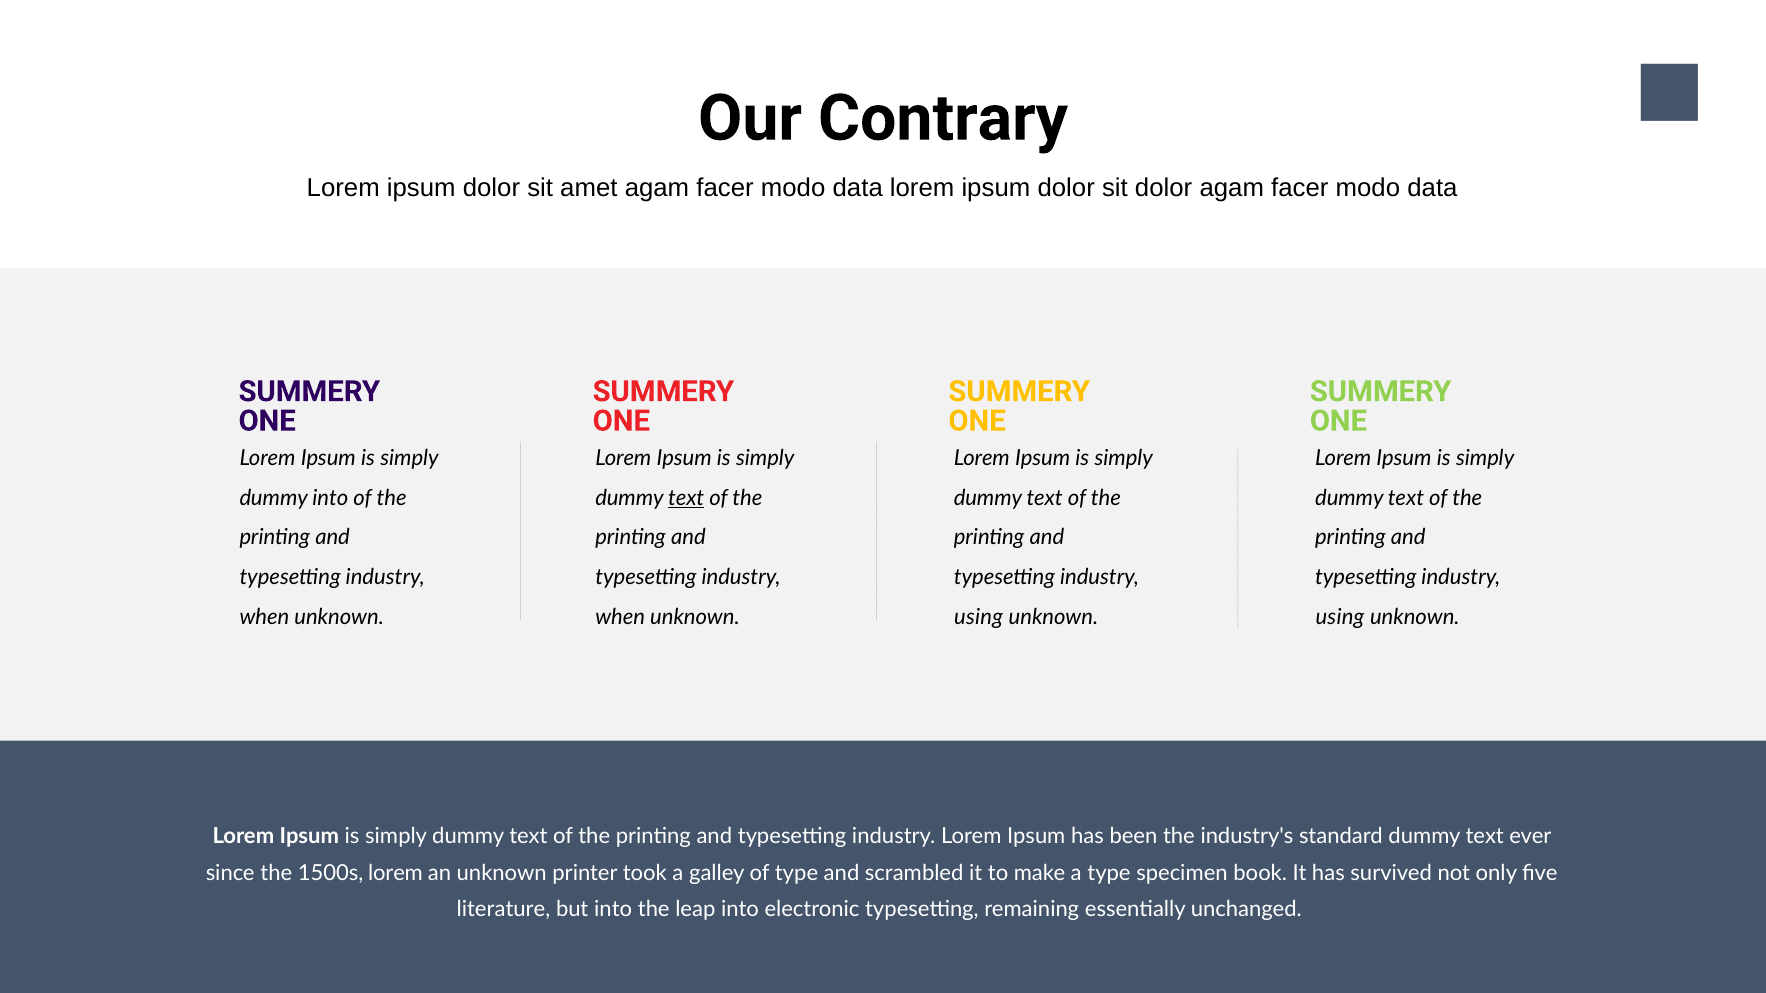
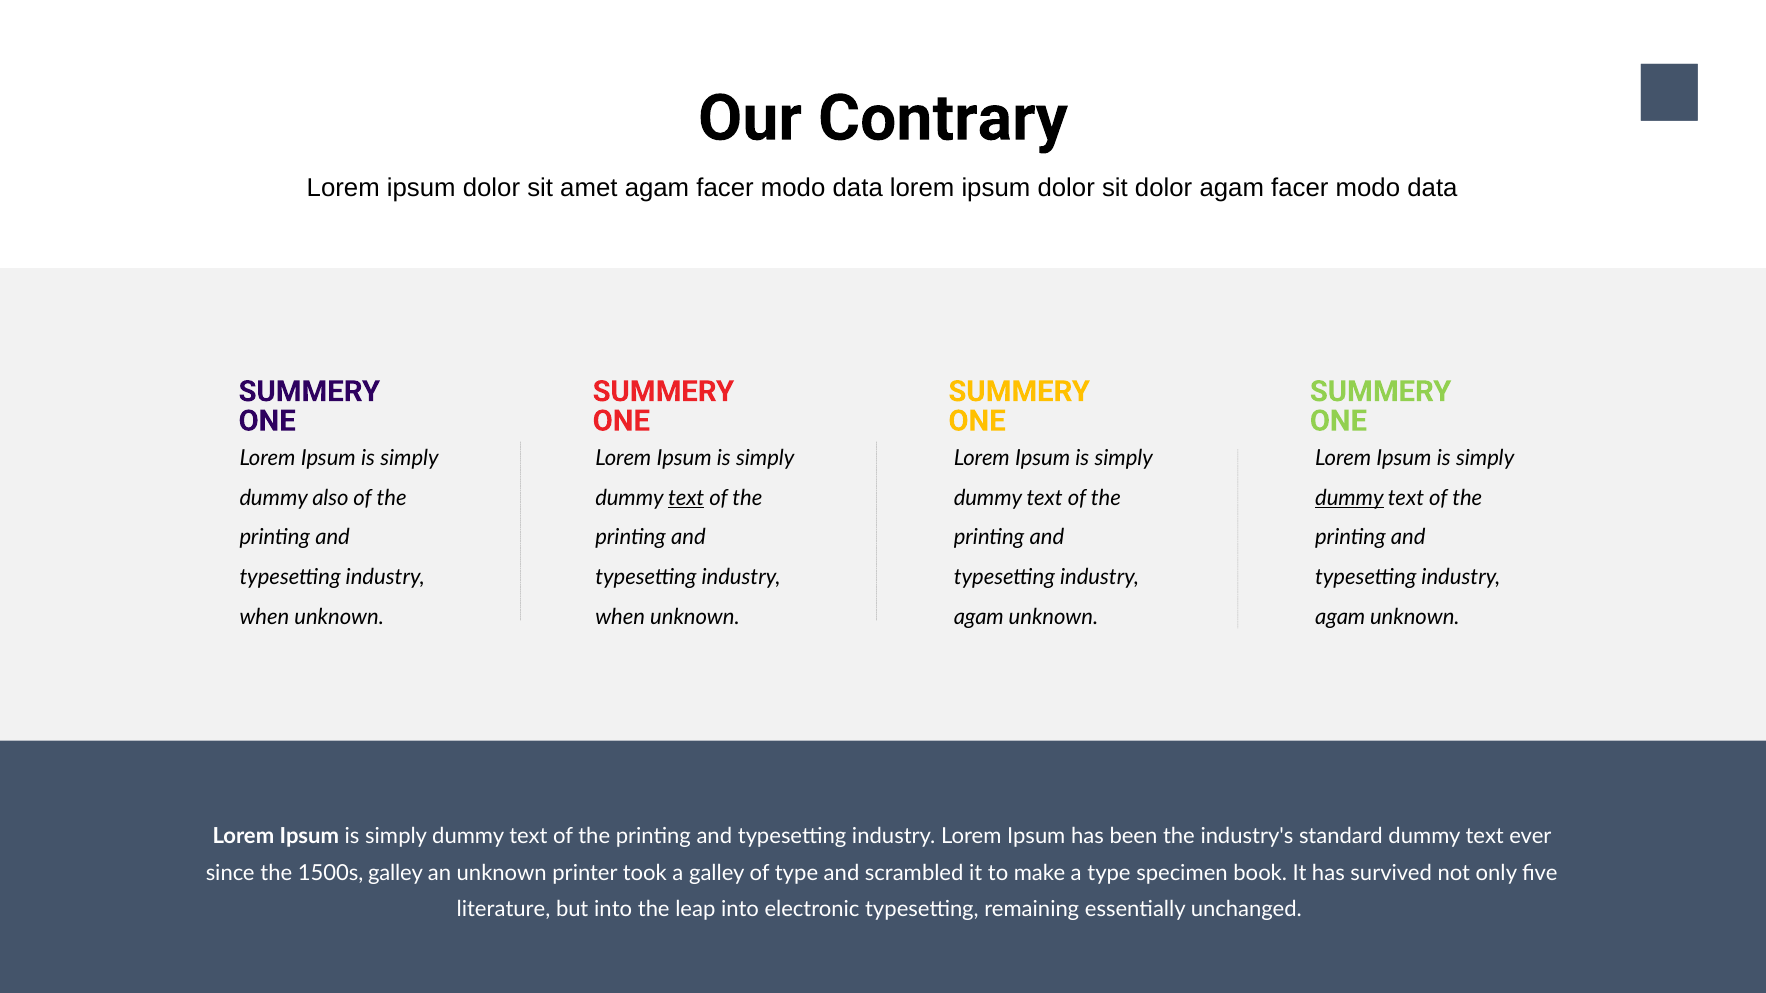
dummy into: into -> also (330, 498)
dummy underline: none -> present (1349, 498)
using: using -> agam (979, 617)
using: using -> agam (1340, 617)
1500s lorem: lorem -> galley (395, 873)
